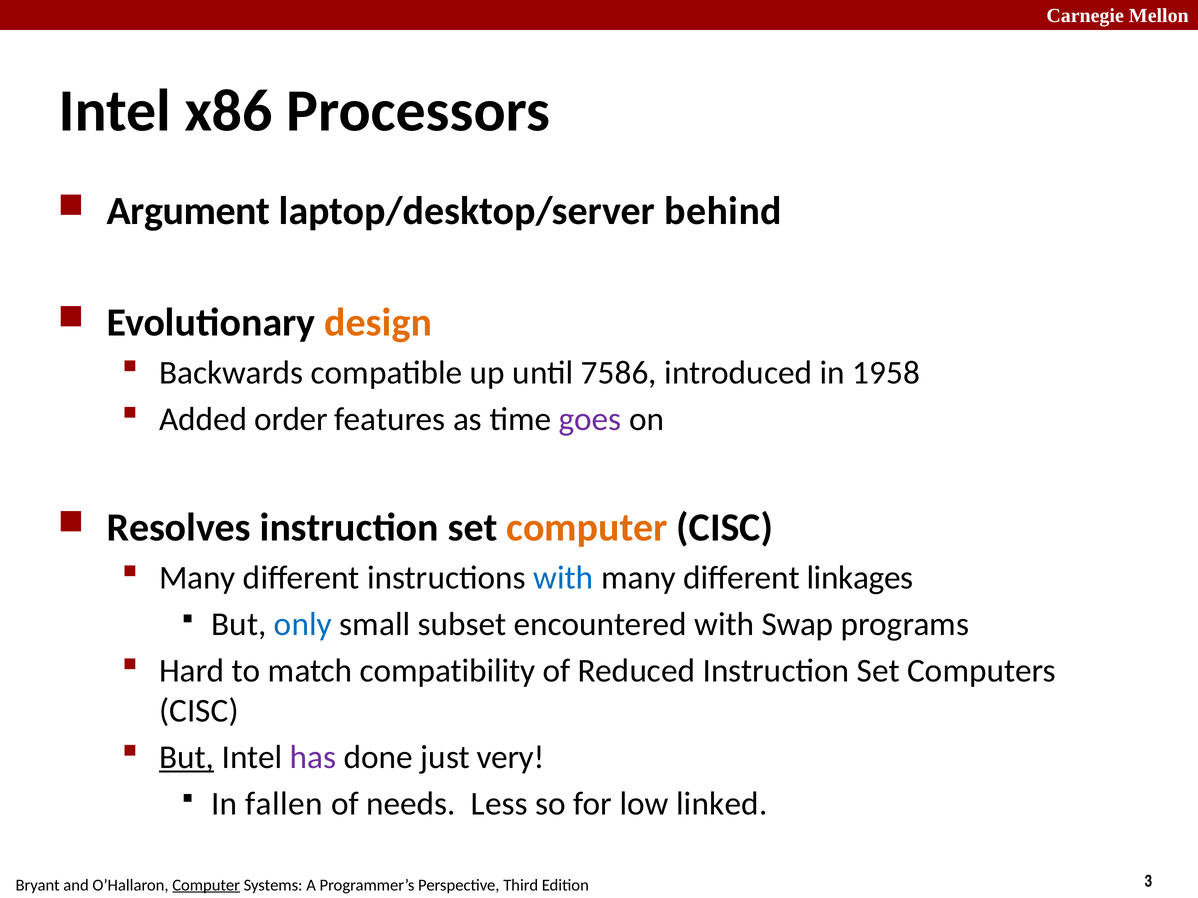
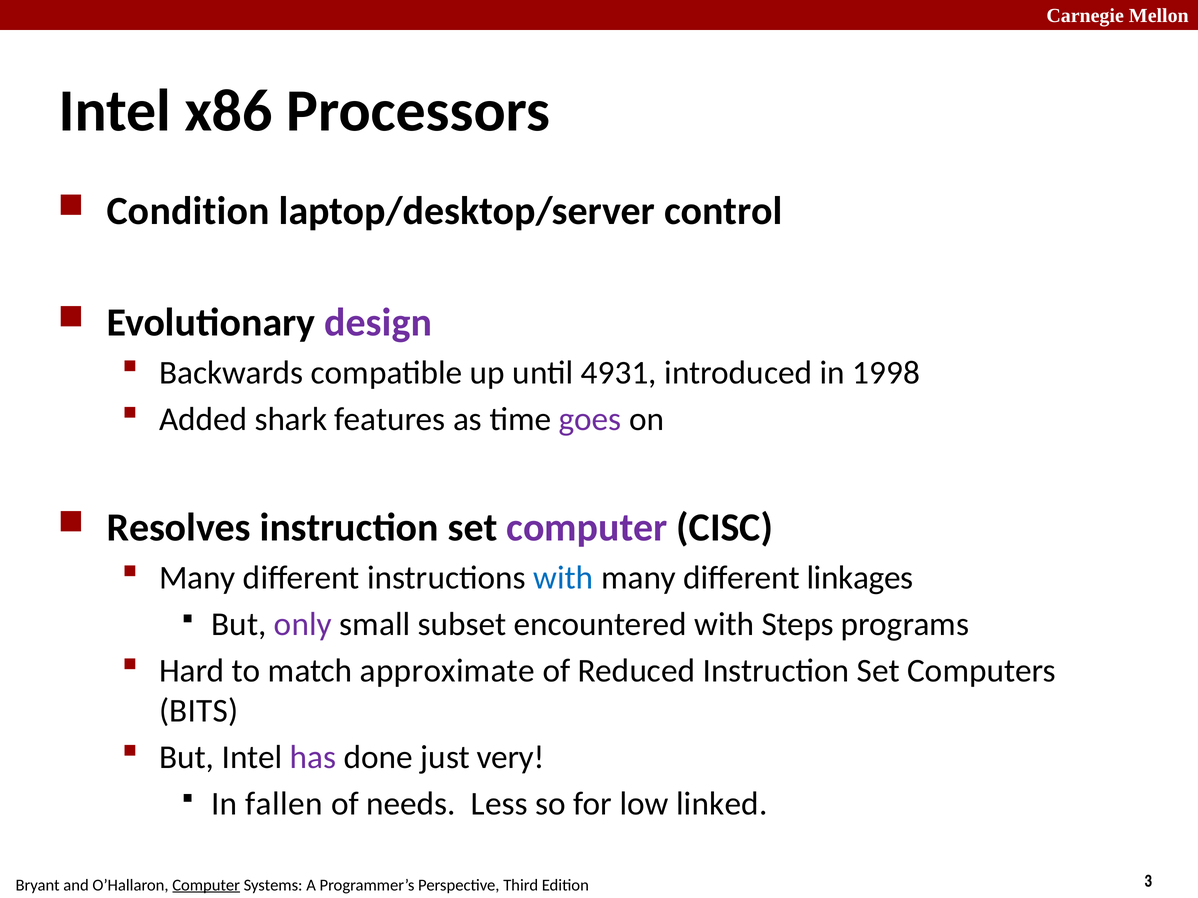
Argument: Argument -> Condition (188, 211)
behind: behind -> control (723, 211)
design colour: orange -> purple (378, 323)
7586: 7586 -> 4931 (619, 373)
1958: 1958 -> 1998 (886, 373)
order: order -> shark (291, 420)
computer colour: orange -> purple (587, 528)
only colour: blue -> purple (303, 625)
Swap: Swap -> Steps (798, 625)
compatibility: compatibility -> approximate (447, 671)
CISC: CISC -> BITS (199, 711)
But underline: present -> none (187, 758)
